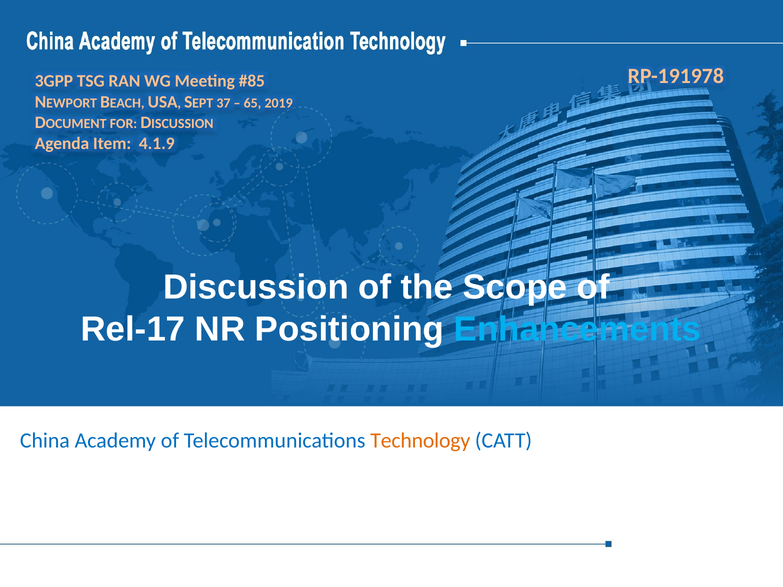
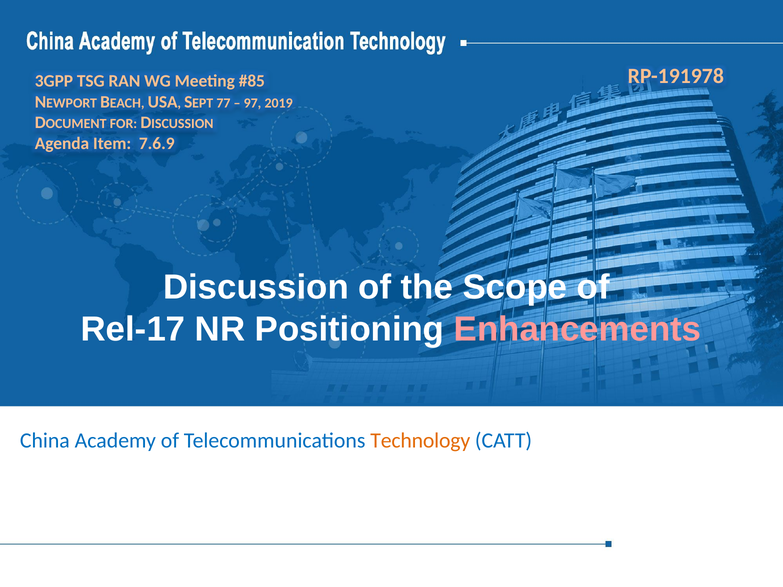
37: 37 -> 77 (223, 103)
65: 65 -> 97 (252, 103)
4.1.9: 4.1.9 -> 7.6.9 (157, 144)
Enhancements colour: light blue -> pink (578, 329)
